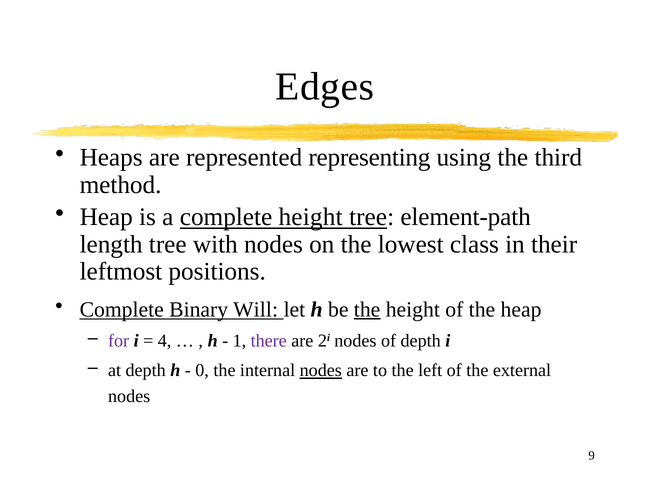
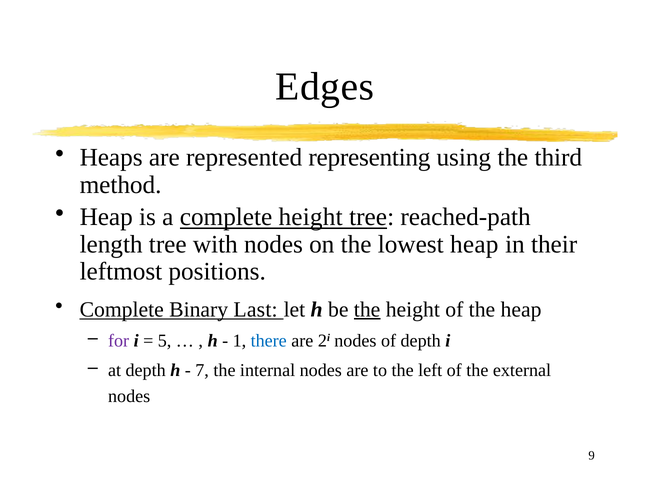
element-path: element-path -> reached-path (466, 217)
lowest class: class -> heap (474, 245)
Will: Will -> Last (256, 310)
4: 4 -> 5 (165, 341)
there colour: purple -> blue (269, 341)
0: 0 -> 7 (202, 371)
nodes underline: present -> none (321, 371)
